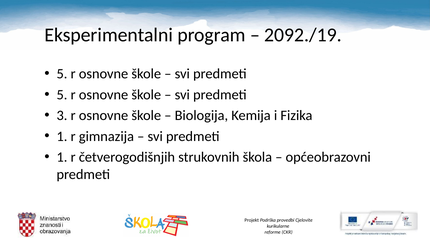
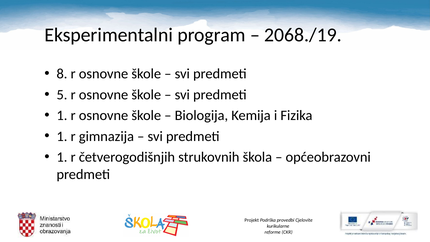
2092./19: 2092./19 -> 2068./19 (303, 35)
5: 5 -> 8 (62, 74)
3: 3 -> 1 (62, 115)
